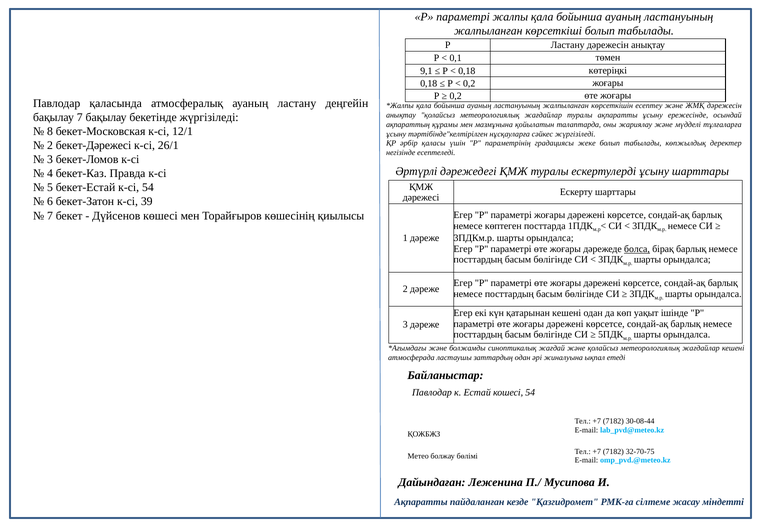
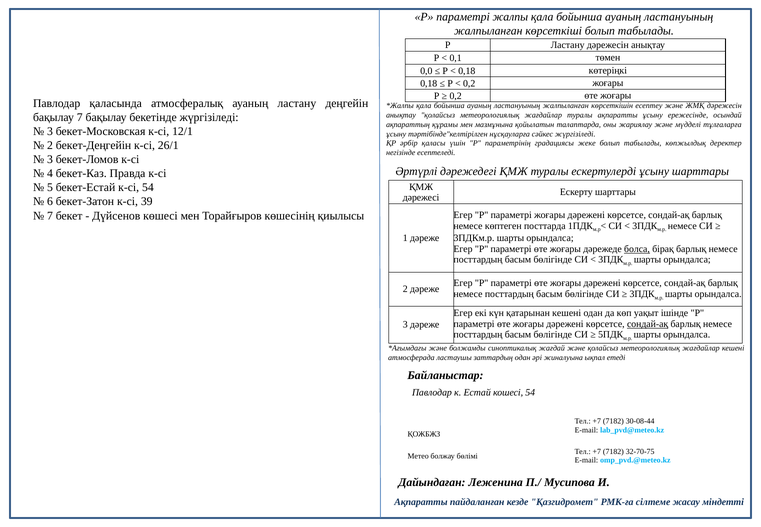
9,1: 9,1 -> 0,0 (426, 71)
8: 8 -> 3 (50, 131)
бекет-Дәрежесі: бекет-Дәрежесі -> бекет-Деңгейін (94, 145)
сондай-ақ underline: none -> present (648, 324)
